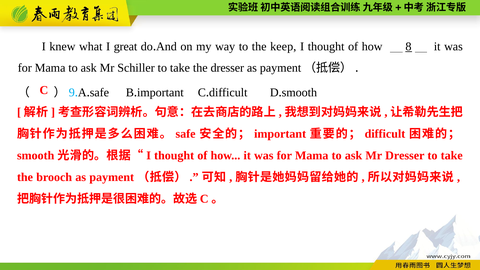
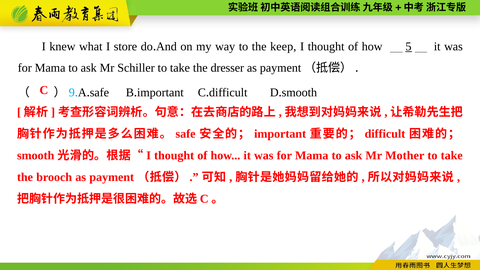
great: great -> store (125, 46)
8: 8 -> 5 (408, 46)
Mr Dresser: Dresser -> Mother (405, 156)
